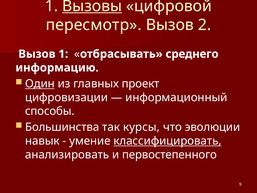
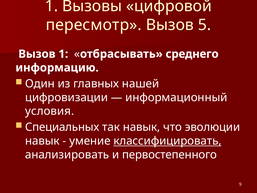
Вызовы underline: present -> none (92, 6)
2: 2 -> 5 (205, 25)
Один underline: present -> none (40, 84)
проект: проект -> нашей (141, 84)
способы: способы -> условия (50, 111)
Большинства: Большинства -> Специальных (62, 127)
так курсы: курсы -> навык (142, 127)
